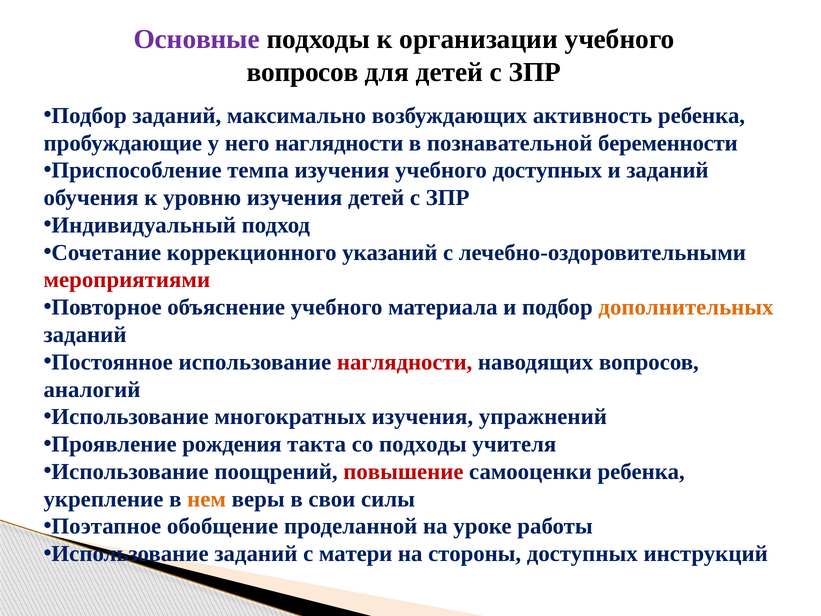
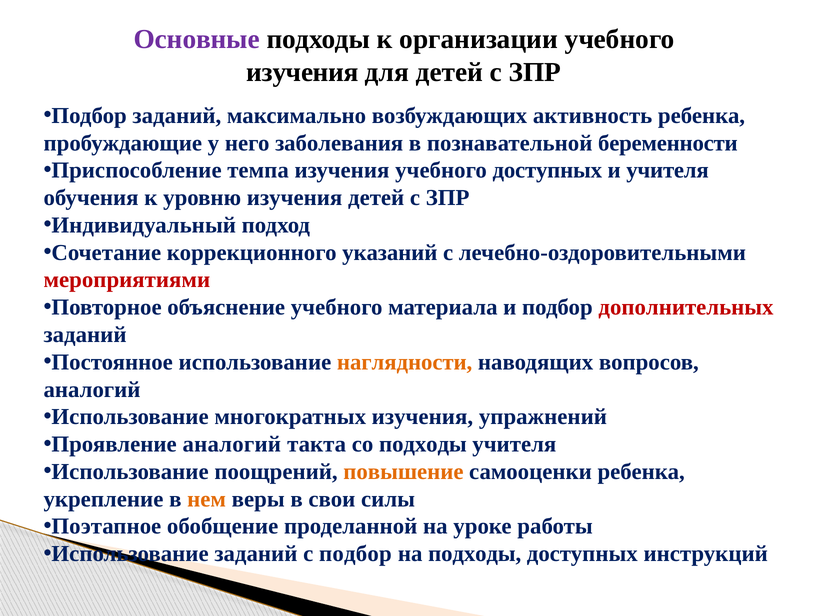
вопросов: вопросов -> изучения (303, 72)
него наглядности: наглядности -> заболевания (339, 143)
и заданий: заданий -> учителя (668, 170)
дополнительных colour: orange -> red (686, 307)
наглядности colour: red -> orange (405, 362)
Проявление рождения: рождения -> аналогий (232, 444)
повышение colour: red -> orange (403, 471)
с матери: матери -> подбор (355, 554)
на стороны: стороны -> подходы (475, 554)
